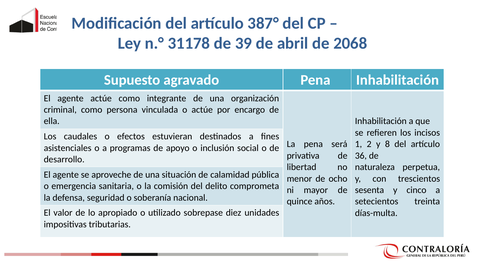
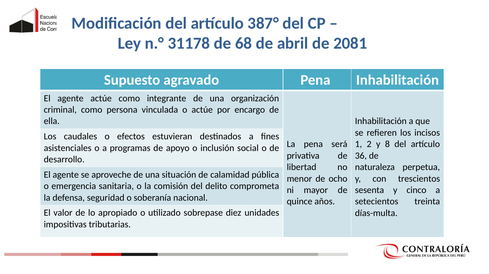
39: 39 -> 68 (244, 43)
2068: 2068 -> 2081 (350, 43)
